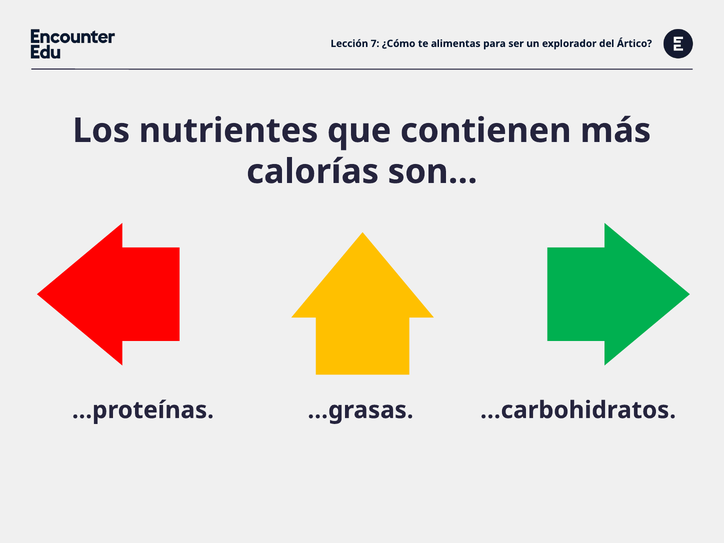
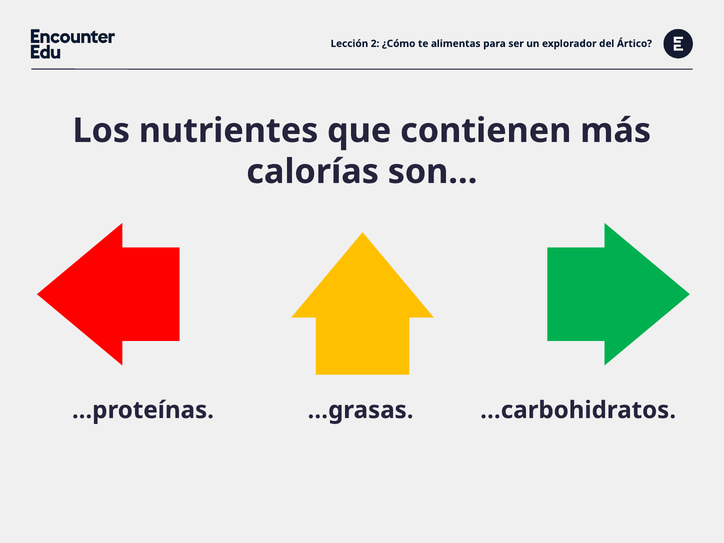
7: 7 -> 2 (375, 44)
